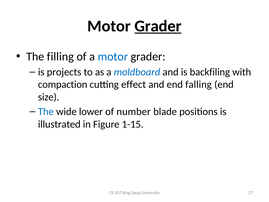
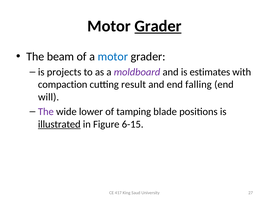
filling: filling -> beam (61, 56)
moldboard colour: blue -> purple (137, 72)
backfiling: backfiling -> estimates (210, 72)
effect: effect -> result (134, 84)
size: size -> will (49, 97)
The colour: blue -> purple (46, 112)
number: number -> tamping (134, 112)
illustrated underline: none -> present (59, 124)
1-15: 1-15 -> 6-15 (133, 124)
